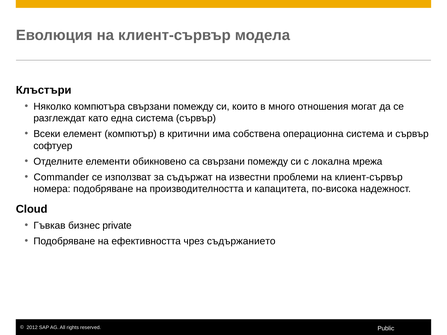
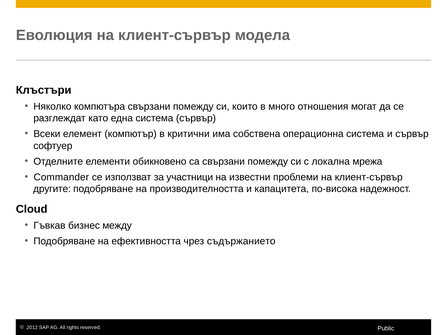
съдържат: съдържат -> участници (190, 177)
номера: номера -> другите (52, 189)
private: private -> между (117, 226)
